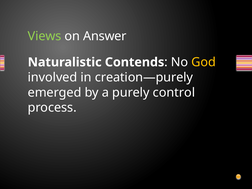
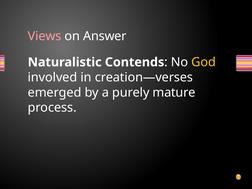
Views colour: light green -> pink (45, 36)
creation—purely: creation—purely -> creation—verses (144, 77)
control: control -> mature (174, 92)
